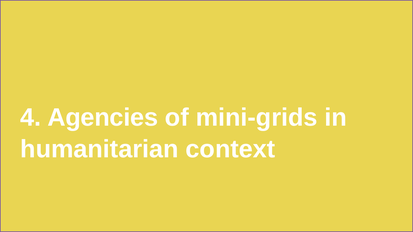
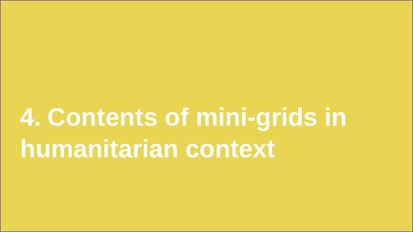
Agencies: Agencies -> Contents (103, 118)
